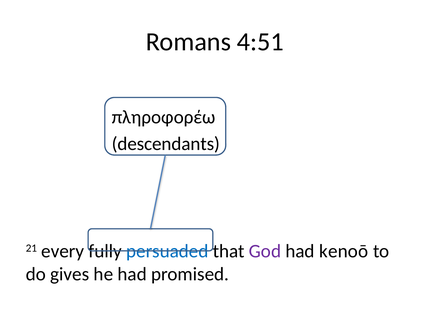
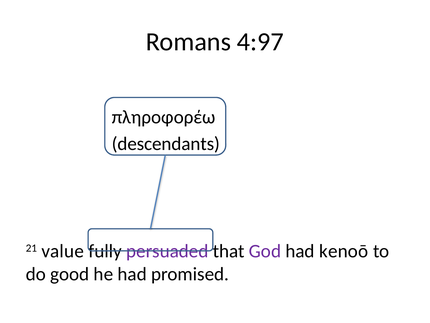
4:51: 4:51 -> 4:97 (260, 42)
every: every -> value (63, 251)
persuaded colour: blue -> purple (167, 251)
gives: gives -> good (70, 274)
